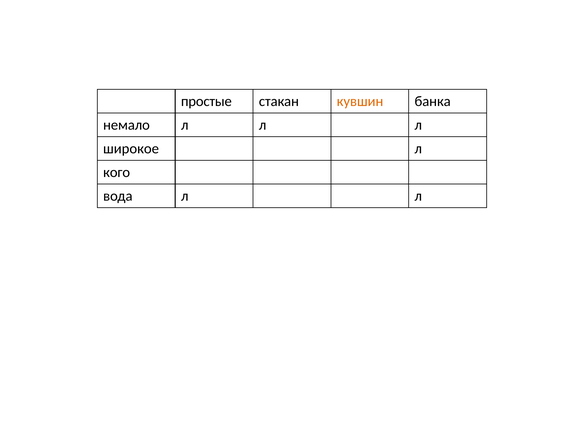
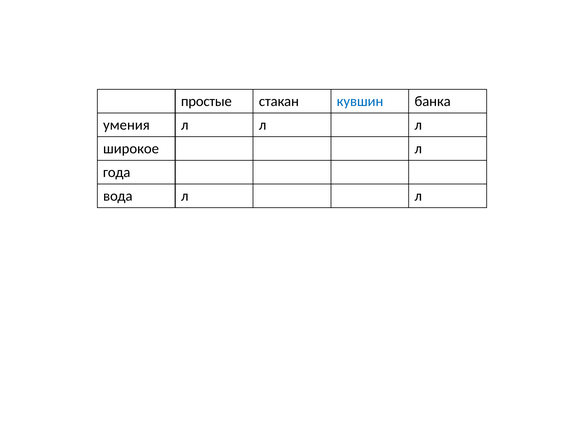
кувшин colour: orange -> blue (360, 101)
немало: немало -> умения (126, 125)
кого: кого -> года (117, 172)
